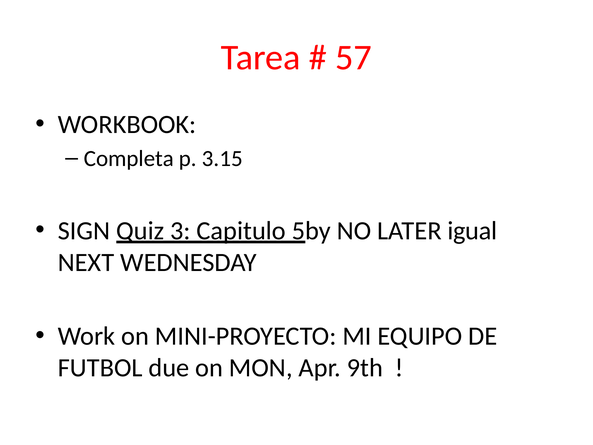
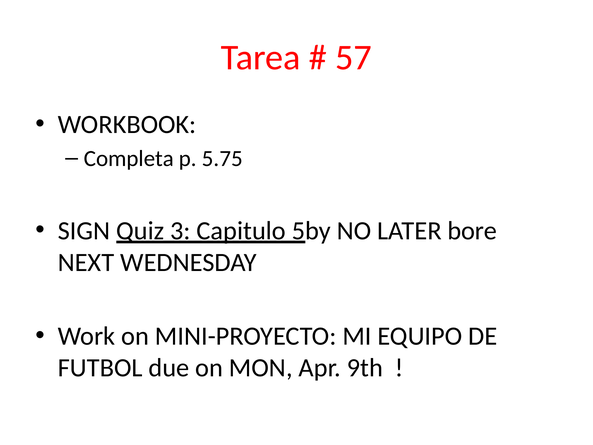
3.15: 3.15 -> 5.75 (222, 158)
igual: igual -> bore (472, 231)
